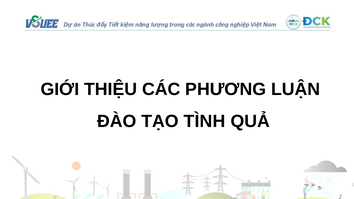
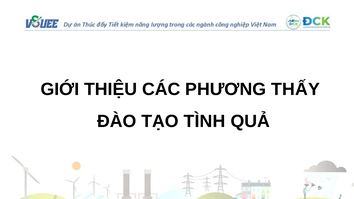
LUẬN: LUẬN -> THẤY (295, 89)
